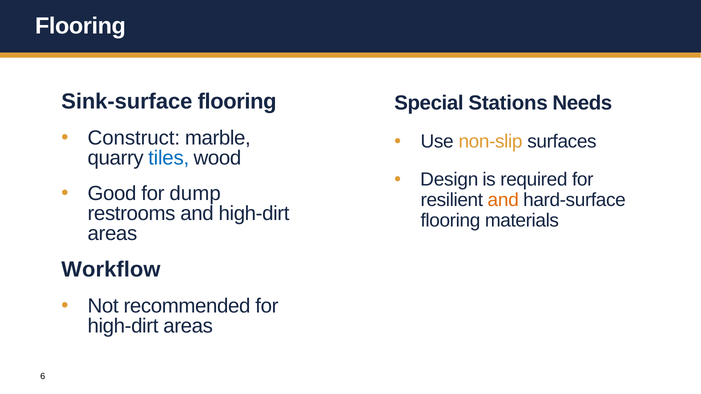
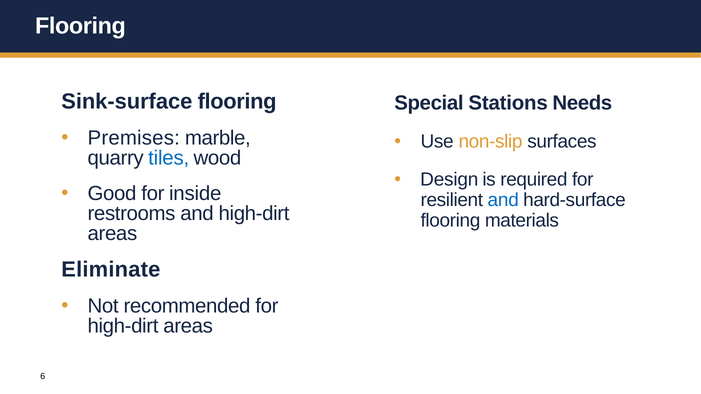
Construct: Construct -> Premises (134, 138)
dump: dump -> inside (195, 194)
and colour: orange -> blue (503, 200)
Workflow: Workflow -> Eliminate (111, 270)
